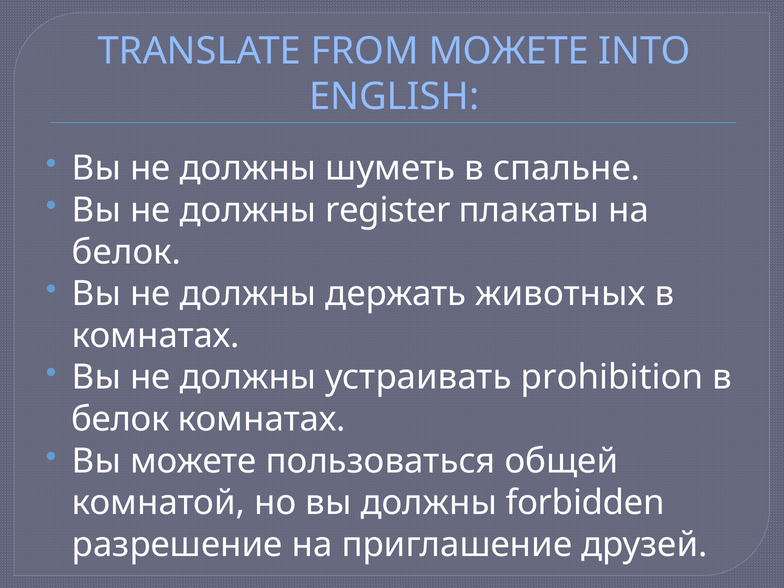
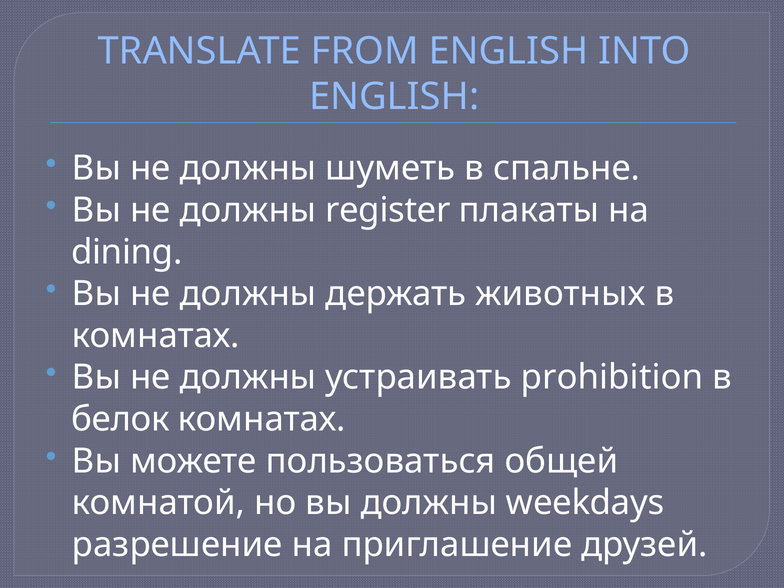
FROM МОЖЕТЕ: МОЖЕТЕ -> ENGLISH (509, 51)
белок: белок -> dining (127, 252)
forbidden: forbidden -> weekdays (585, 503)
